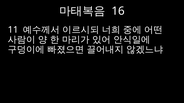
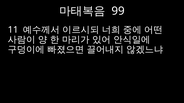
16: 16 -> 99 (118, 11)
